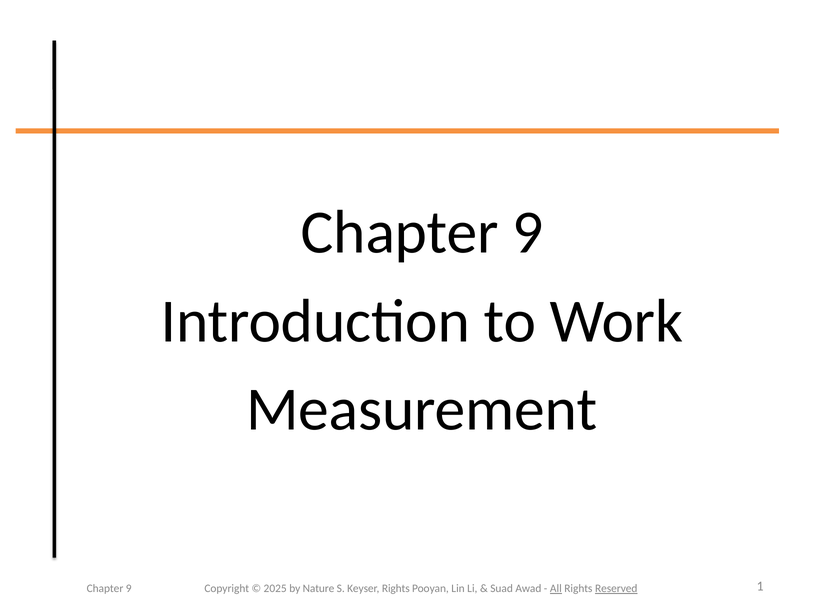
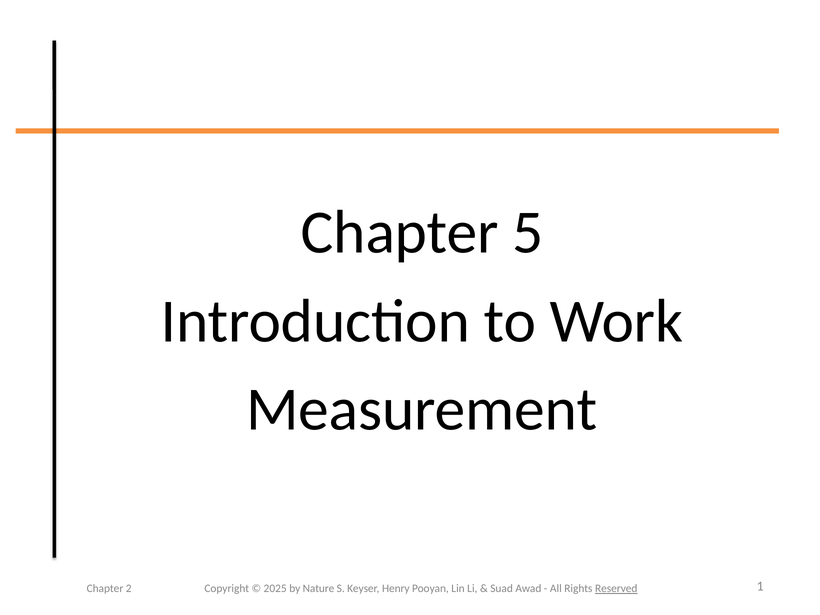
9: 9 -> 5 (528, 233)
9: 9 -> 2 (129, 589)
Keyser Rights: Rights -> Henry (396, 589)
All underline: present -> none (556, 589)
